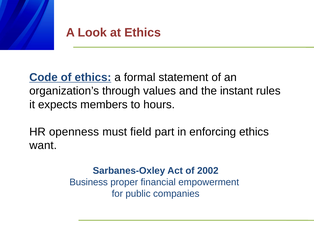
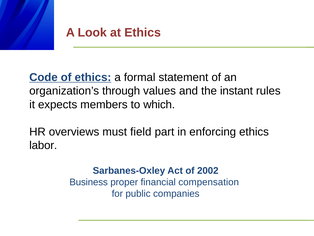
hours: hours -> which (159, 104)
openness: openness -> overviews (74, 132)
want: want -> labor (43, 145)
empowerment: empowerment -> compensation (209, 182)
